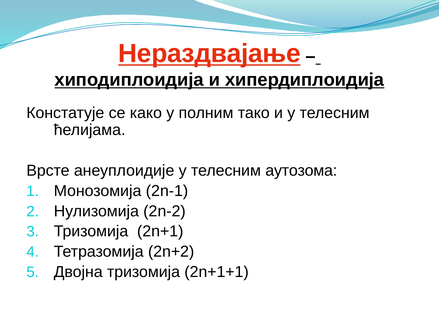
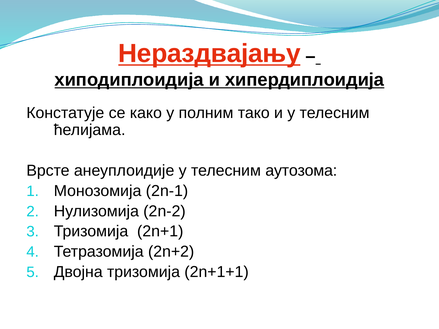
Нераздвајање: Нераздвајање -> Нераздвајању (209, 54)
